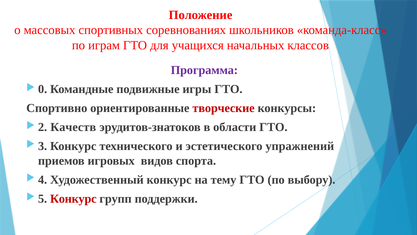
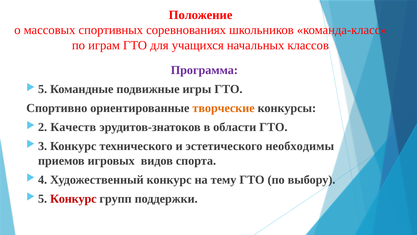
0: 0 -> 5 (43, 89)
творческие colour: red -> orange (224, 108)
упражнений: упражнений -> необходимы (300, 146)
